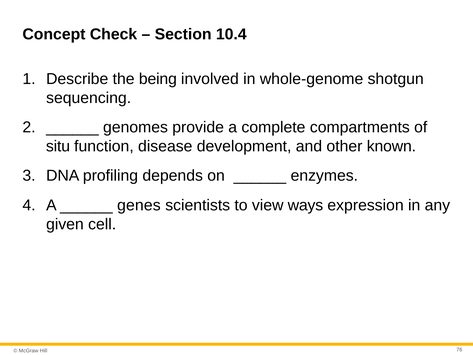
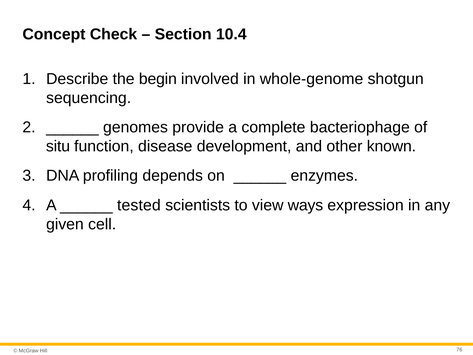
being: being -> begin (158, 79)
compartments: compartments -> bacteriophage (360, 127)
genes: genes -> tested (139, 205)
